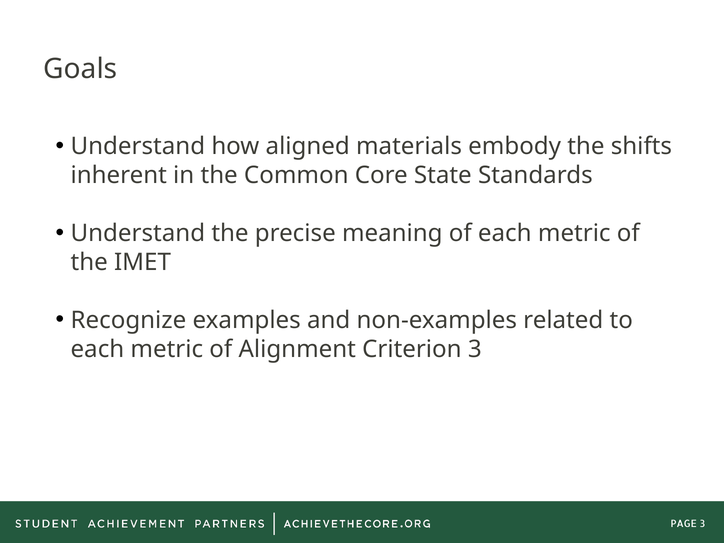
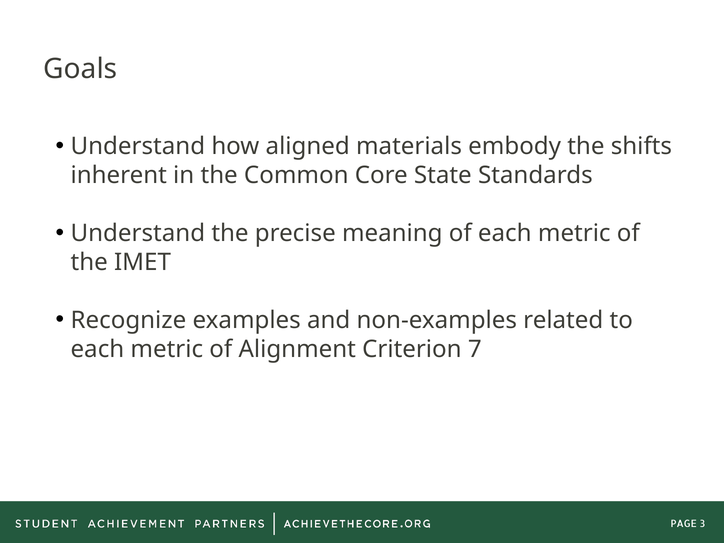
Criterion 3: 3 -> 7 (475, 349)
